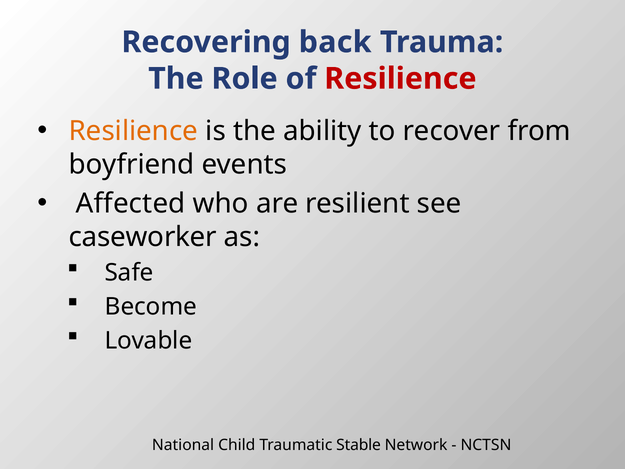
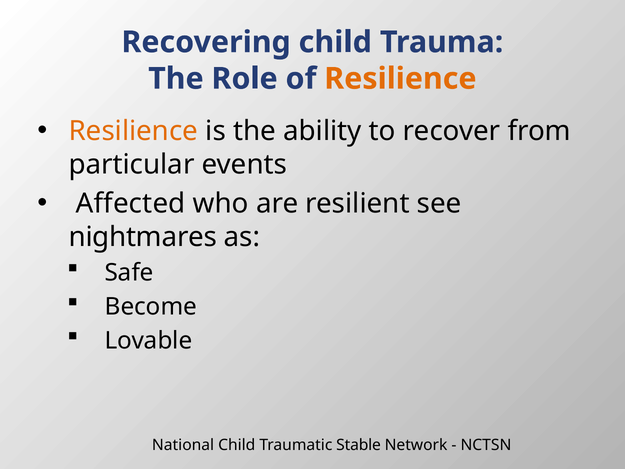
Recovering back: back -> child (335, 42)
Resilience colour: red -> orange (400, 79)
boyfriend: boyfriend -> particular (132, 164)
caseworker: caseworker -> nightmares (143, 237)
